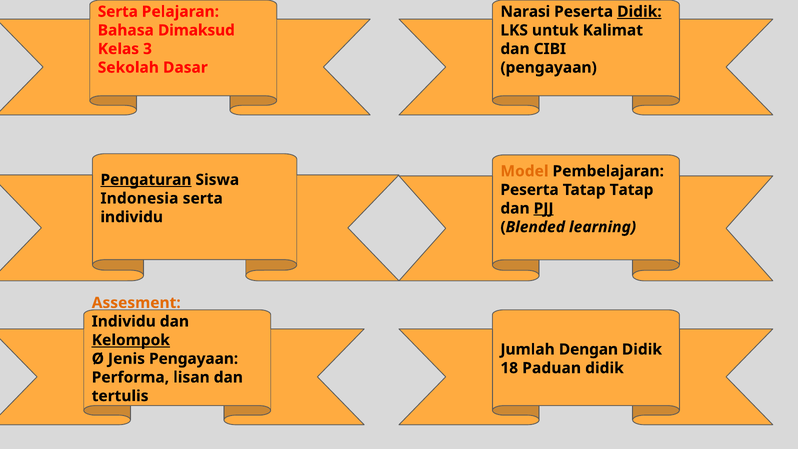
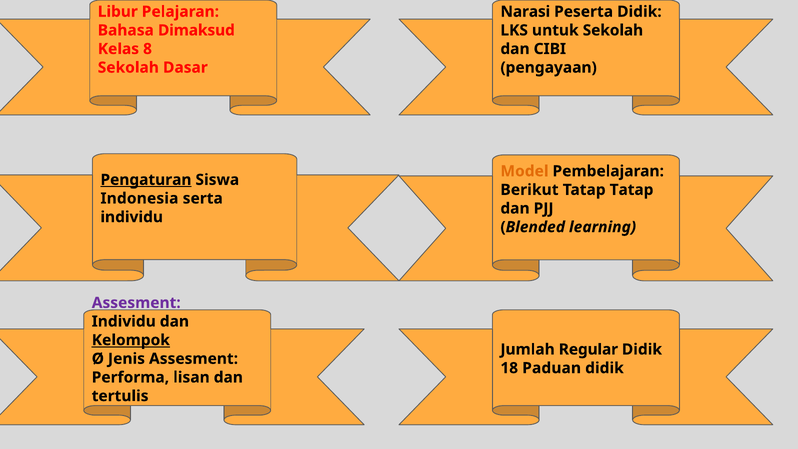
Serta: Serta -> Libur (118, 12)
Didik underline: present -> none (639, 12)
untuk Kalimat: Kalimat -> Sekolah (613, 30)
3: 3 -> 8 (148, 49)
Peserta: Peserta -> Berikut (529, 190)
PJJ underline: present -> none (544, 208)
Assesment colour: orange -> purple (136, 303)
Dengan: Dengan -> Regular (588, 349)
Jenis Pengayaan: Pengayaan -> Assesment (194, 359)
